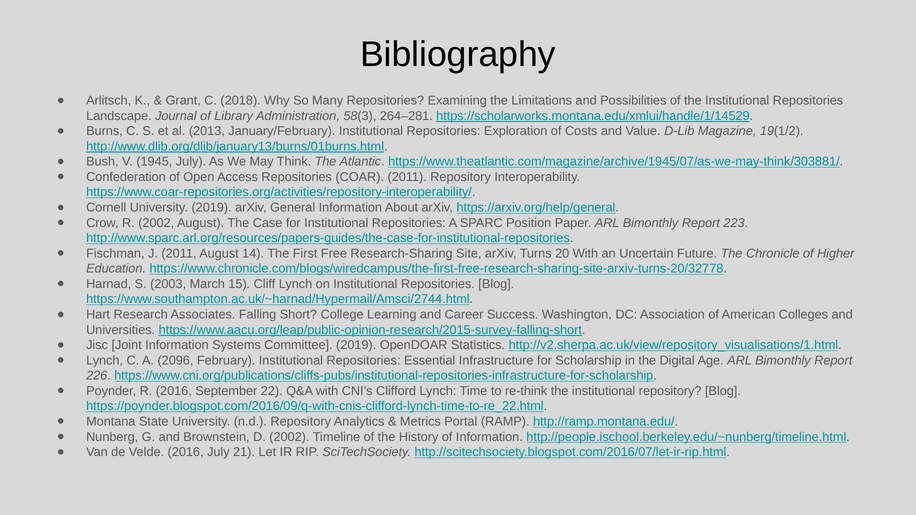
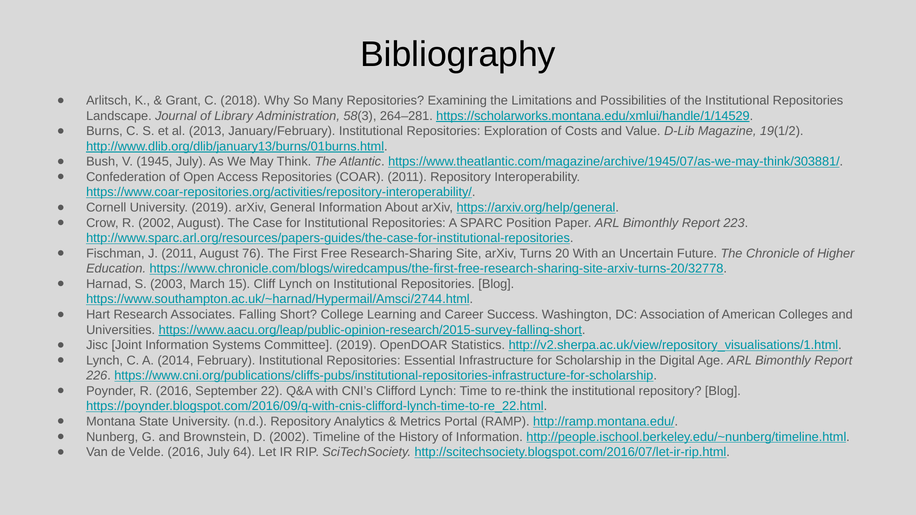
14: 14 -> 76 (253, 254)
2096: 2096 -> 2014 (175, 361)
21: 21 -> 64 (244, 452)
